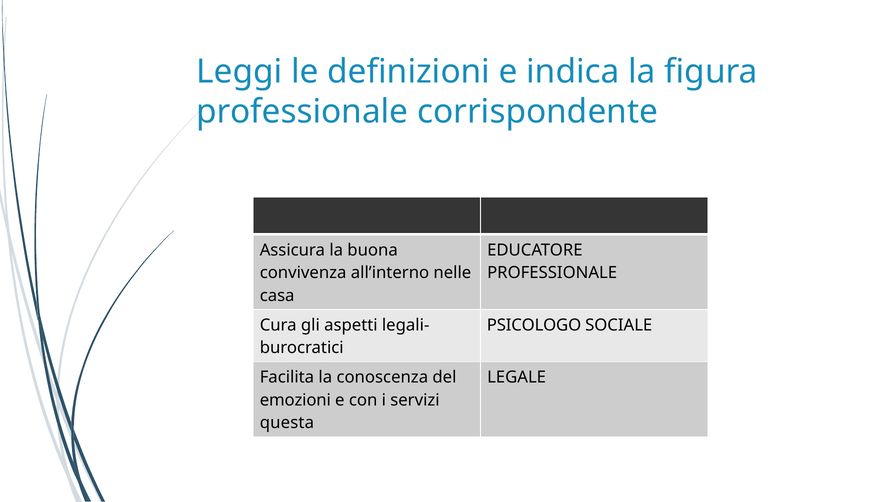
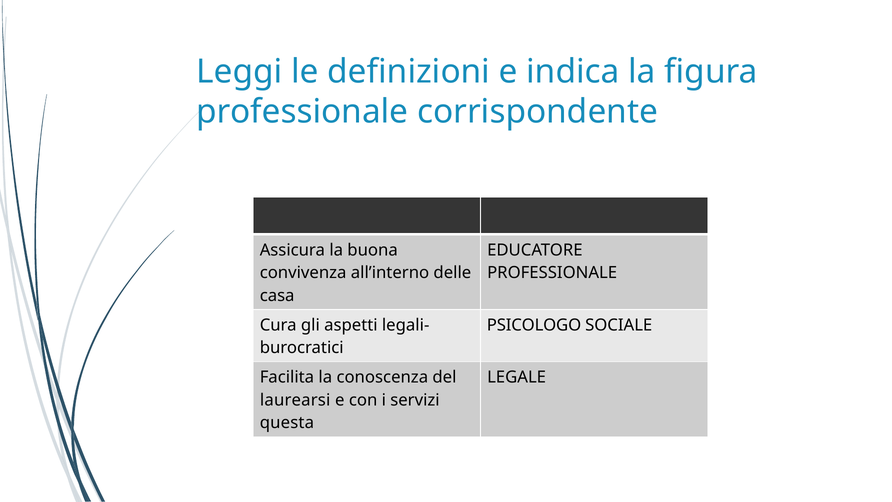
nelle: nelle -> delle (452, 273)
emozioni: emozioni -> laurearsi (295, 400)
